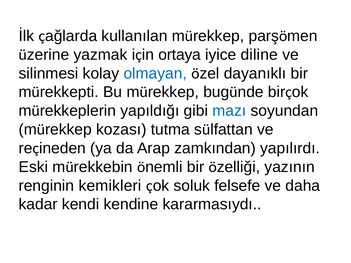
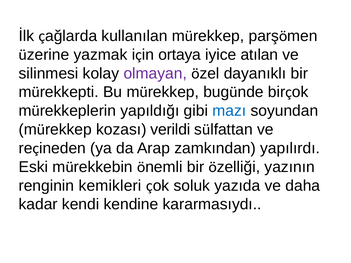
diline: diline -> atılan (259, 55)
olmayan colour: blue -> purple (155, 73)
tutma: tutma -> verildi (170, 130)
felsefe: felsefe -> yazıda (237, 186)
